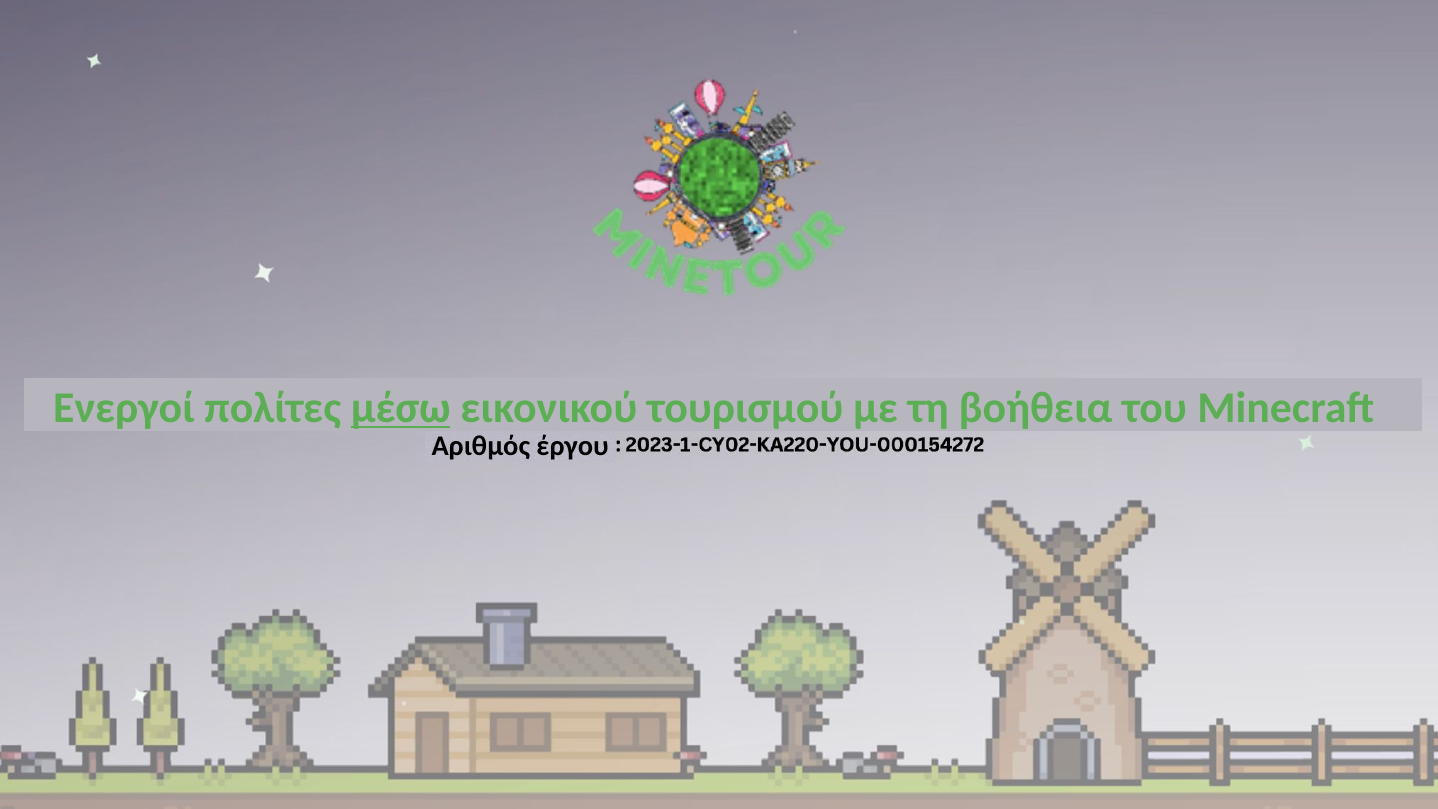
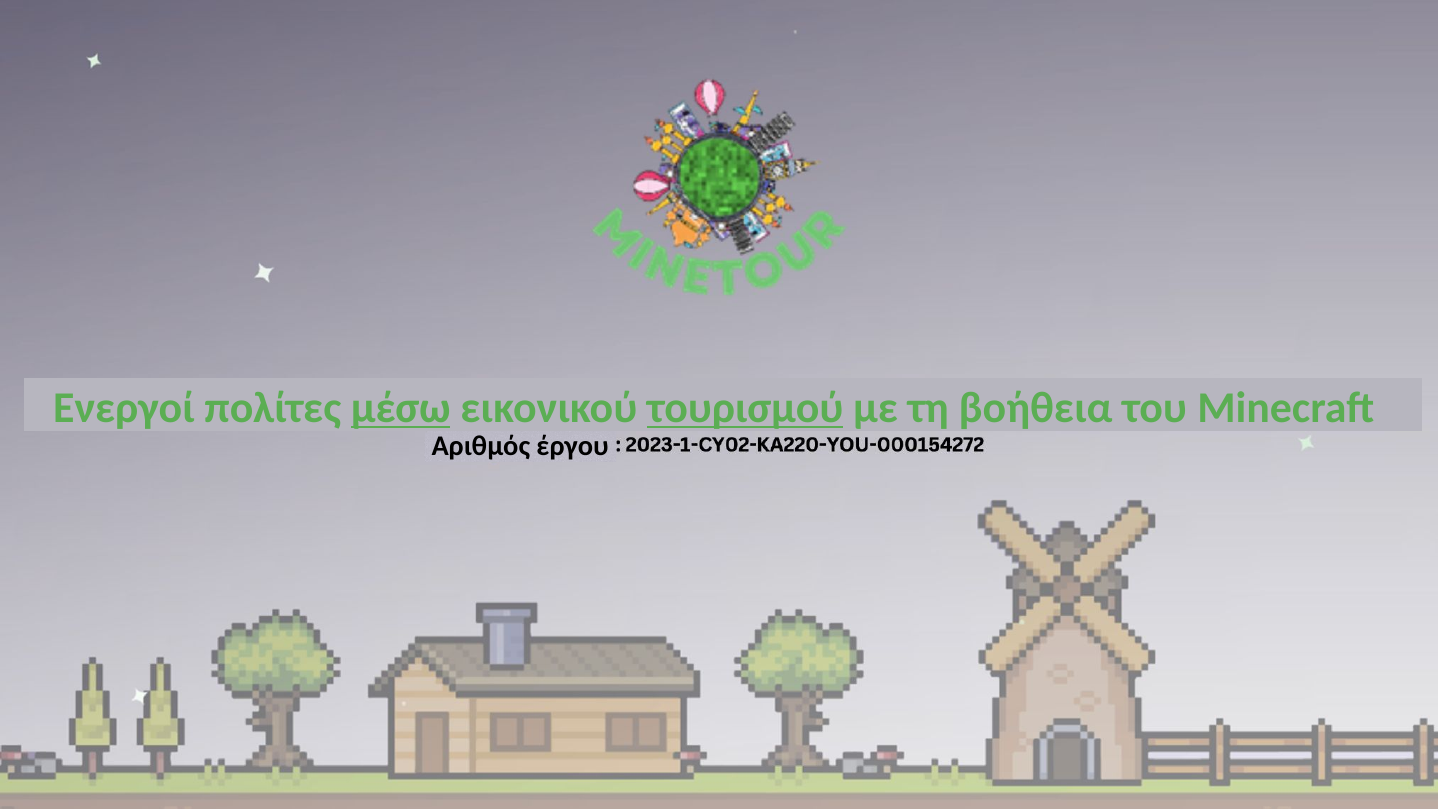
τουρισμού underline: none -> present (745, 408)
